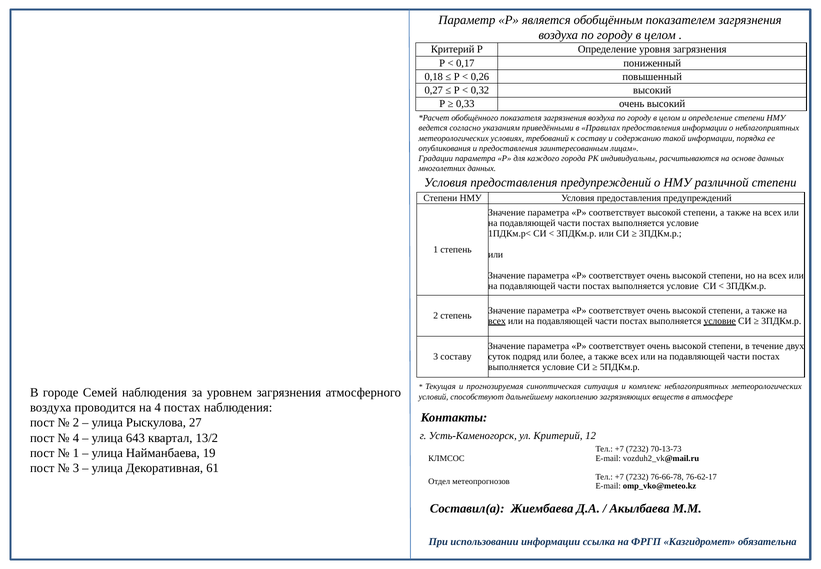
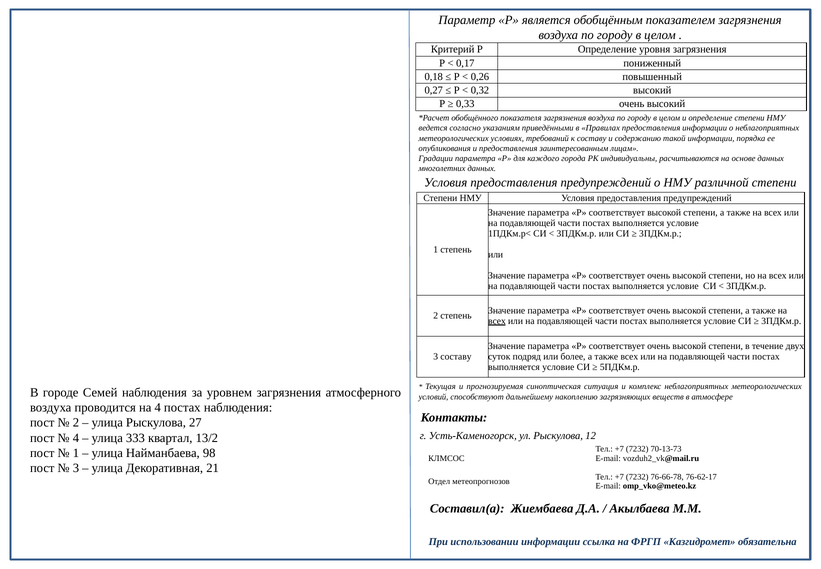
условие underline: present -> none (720, 321)
ул Критерий: Критерий -> Рыскулова (558, 435)
643: 643 -> 333 (135, 437)
19: 19 -> 98 (209, 453)
61: 61 -> 21 (213, 468)
